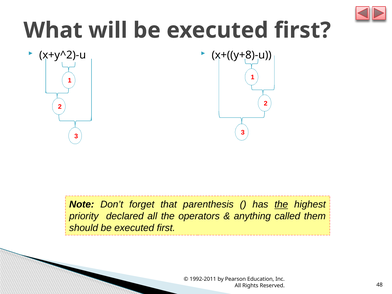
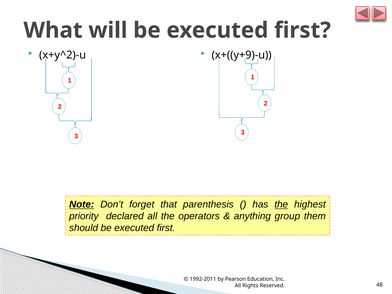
x+((y+8)-u: x+((y+8)-u -> x+((y+9)-u (242, 55)
Note underline: none -> present (82, 204)
called: called -> group (287, 216)
